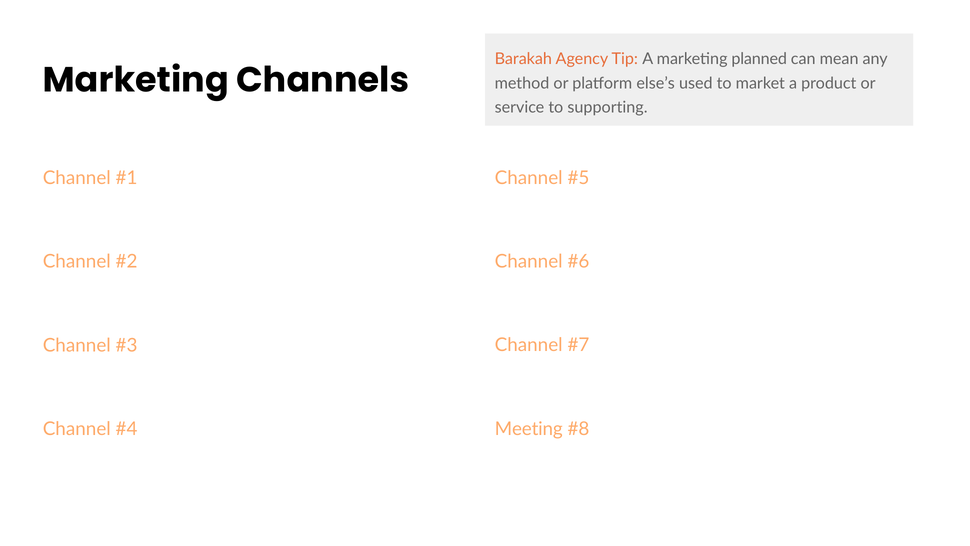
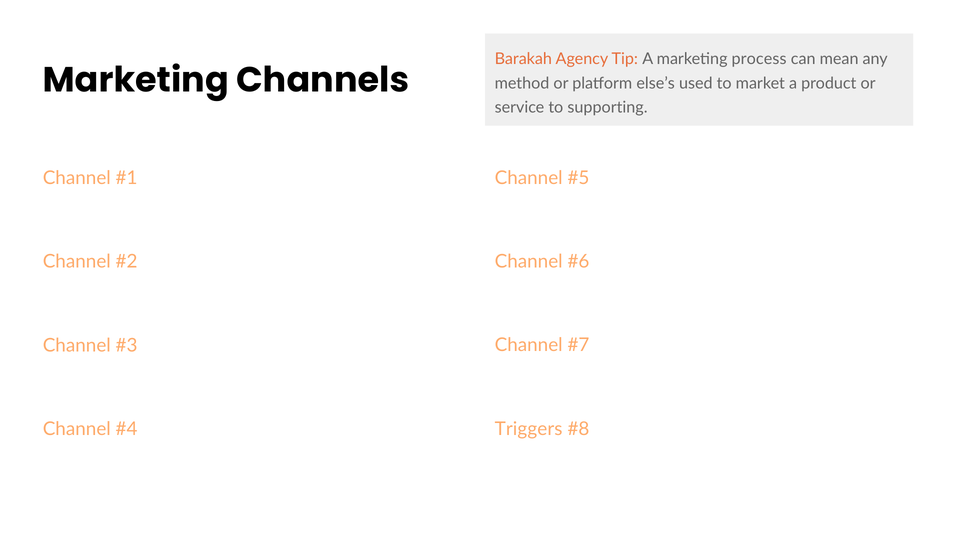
planned: planned -> process (759, 59)
Meeting: Meeting -> Triggers (529, 429)
